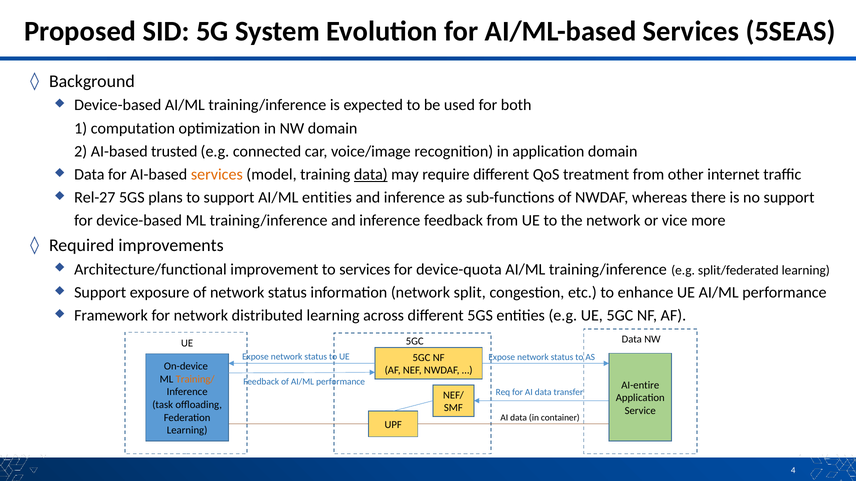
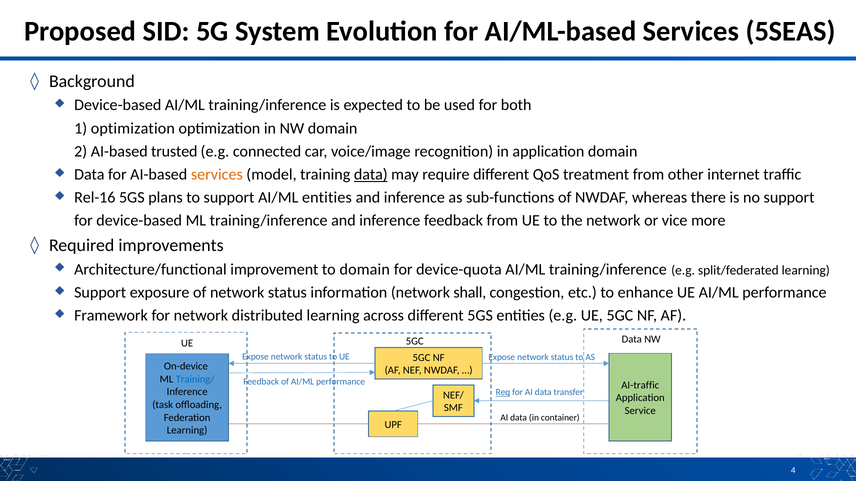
1 computation: computation -> optimization (133, 128)
Rel-27: Rel-27 -> Rel-16 (95, 198)
to services: services -> domain (365, 270)
split: split -> shall (470, 293)
Training/ colour: orange -> blue (195, 379)
AI-entire: AI-entire -> AI-traffic (640, 386)
Req underline: none -> present (503, 393)
